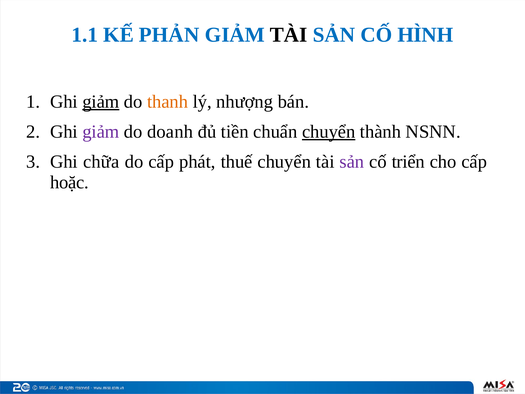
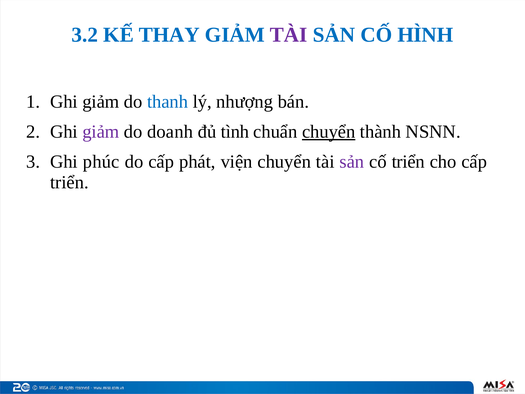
1.1: 1.1 -> 3.2 (85, 35)
PHẢN: PHẢN -> THAY (169, 35)
TÀI colour: black -> purple (289, 35)
giảm underline: present -> none (101, 102)
thanh colour: orange -> blue (168, 102)
tiền: tiền -> tình (235, 132)
chữa: chữa -> phúc (101, 162)
thuế: thuế -> viện (237, 162)
hoặc: hoặc -> triển (69, 182)
